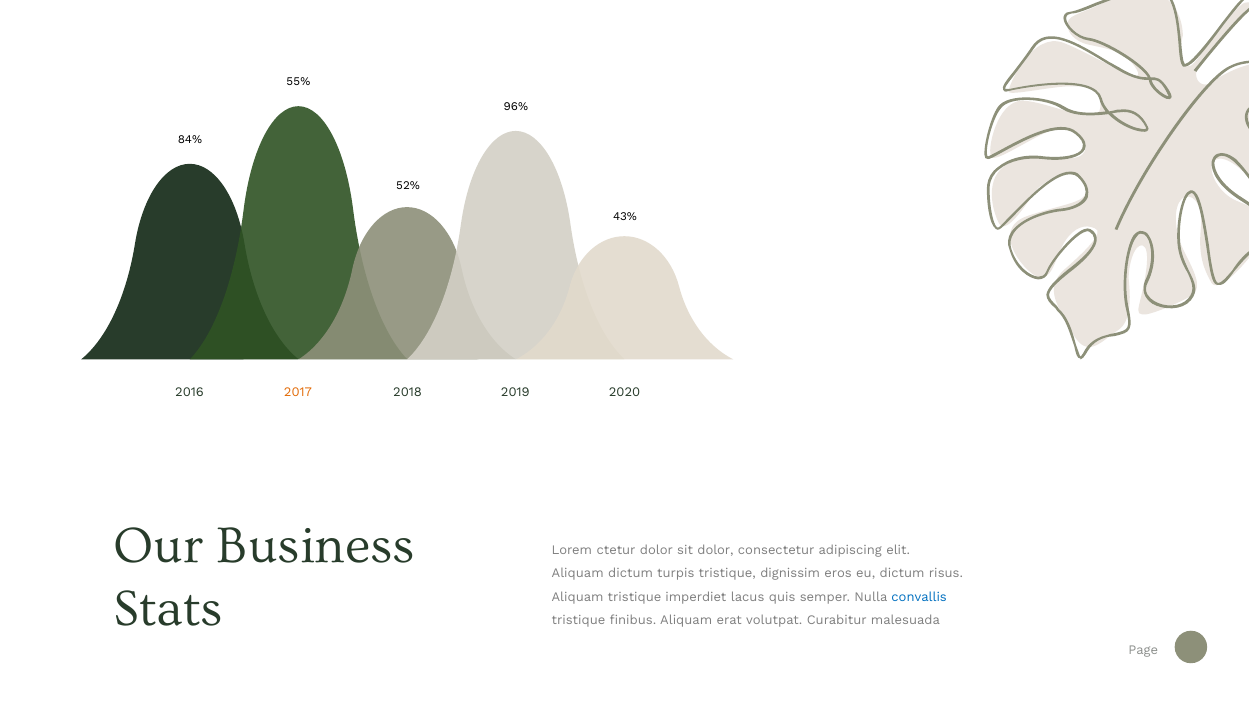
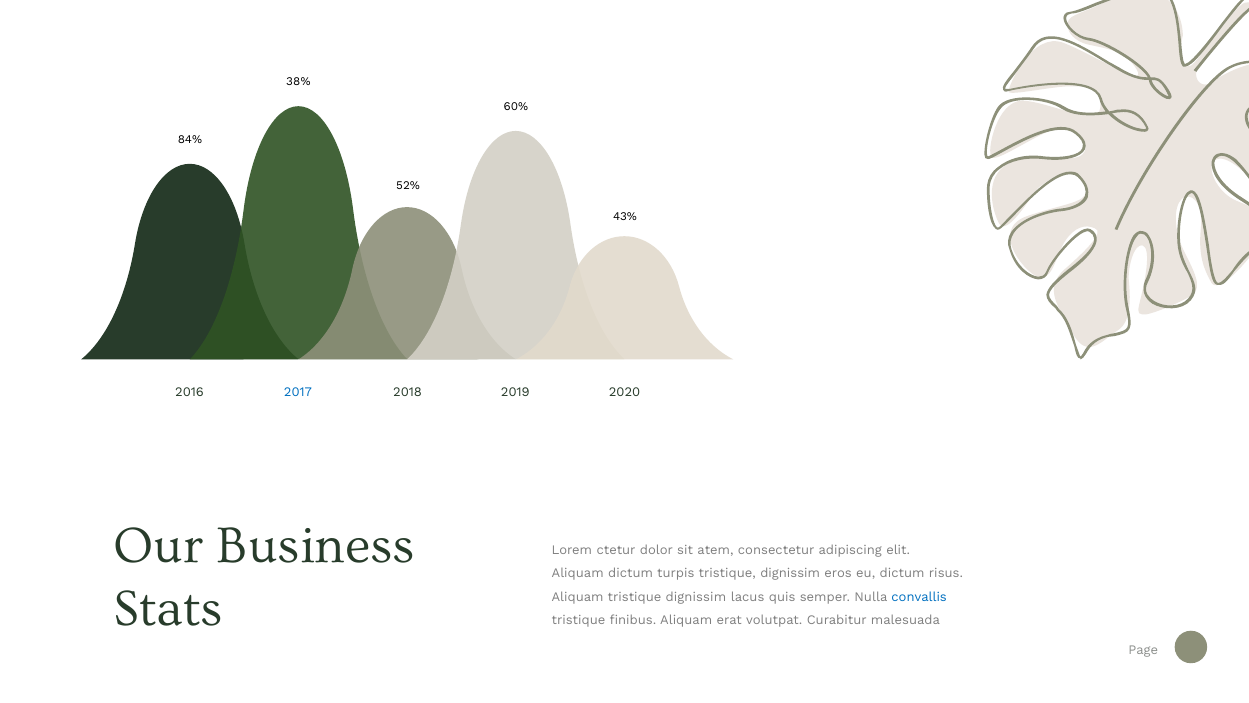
55%: 55% -> 38% (298, 82)
96%: 96% -> 60% (516, 107)
2017 colour: orange -> blue (298, 392)
sit dolor: dolor -> atem (716, 550)
imperdiet: imperdiet -> dignissim (696, 597)
